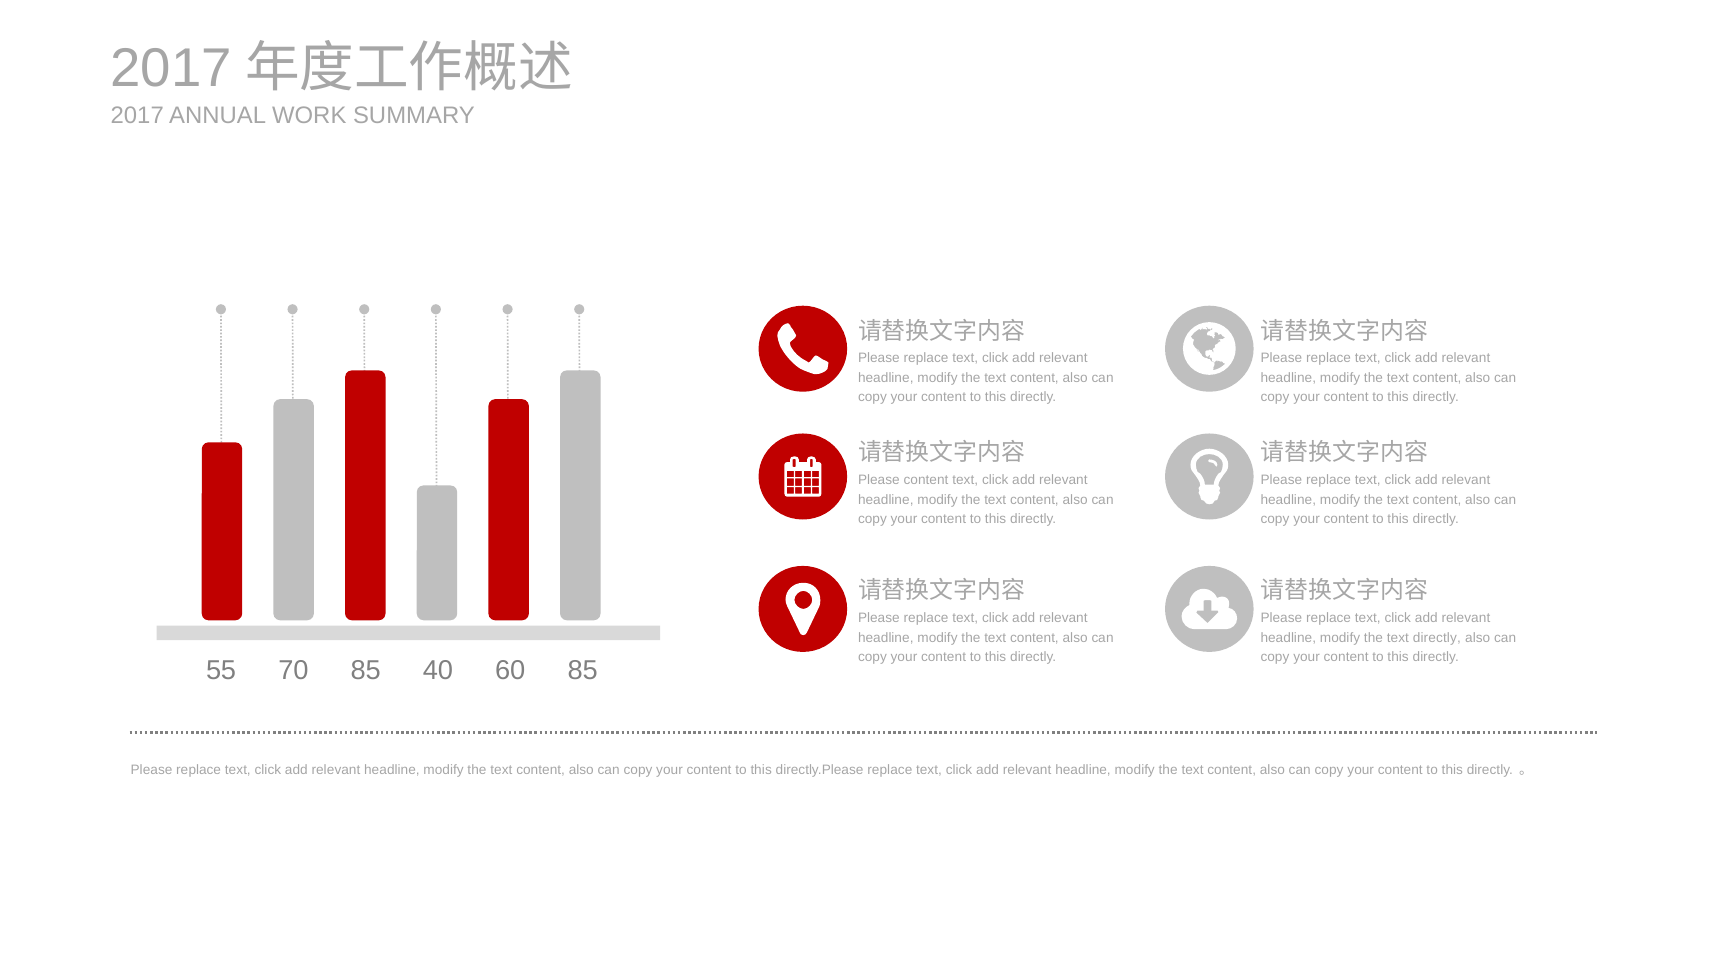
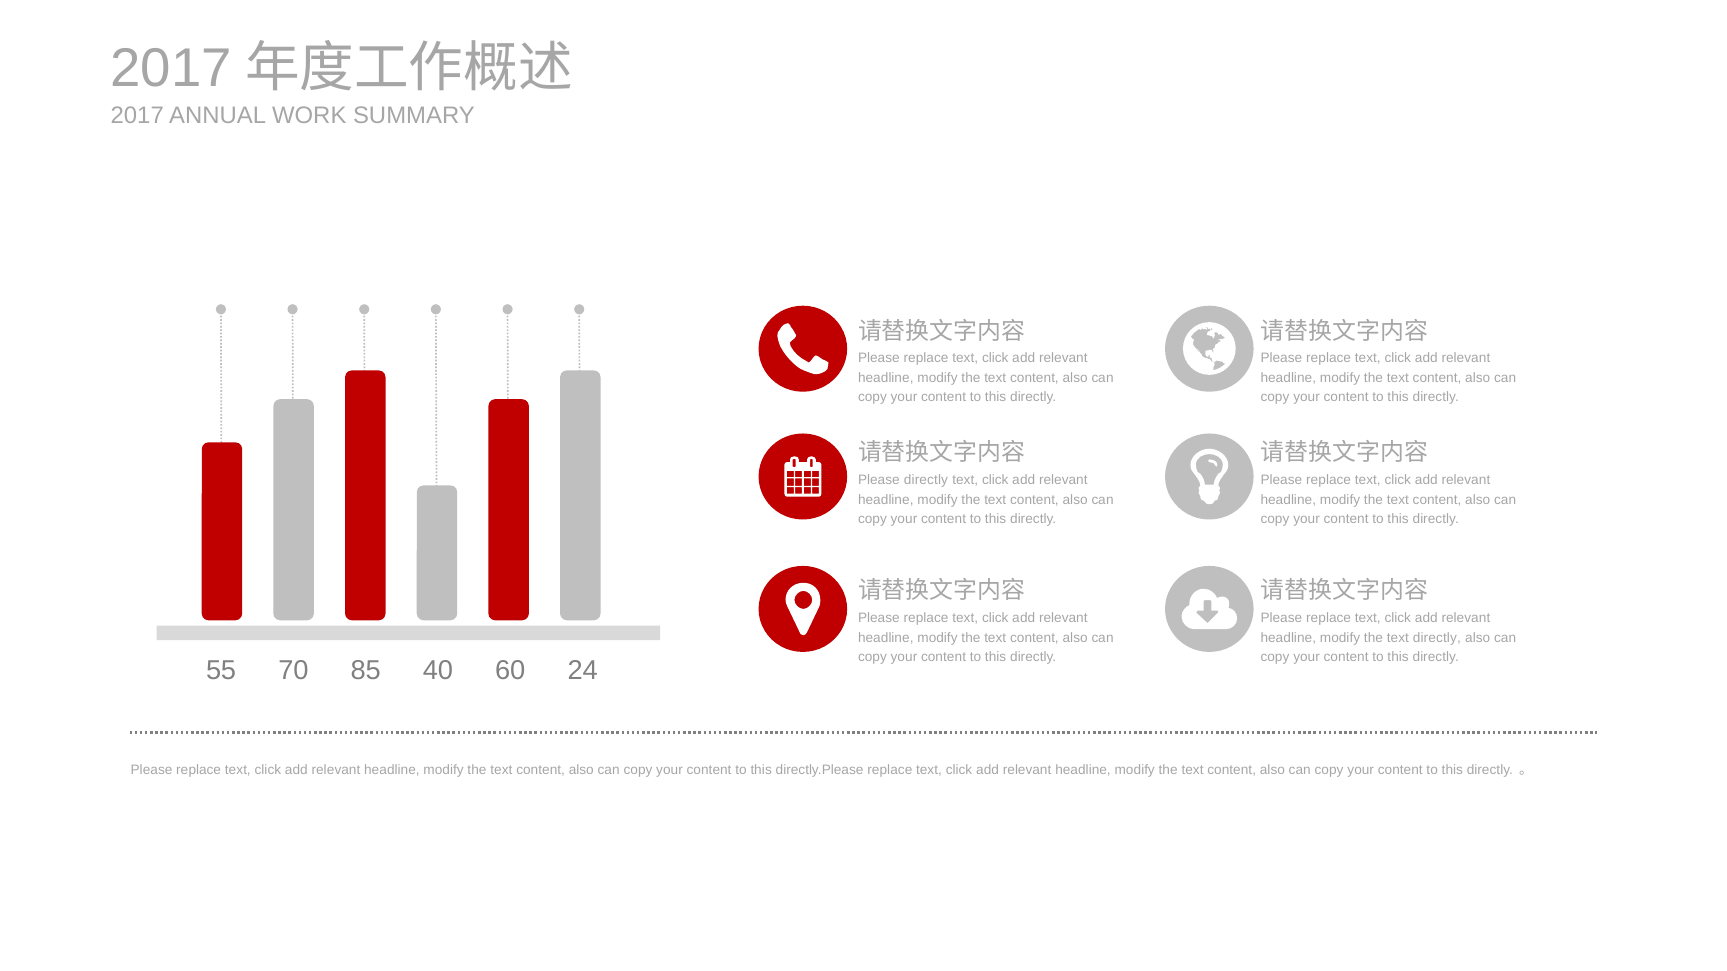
Please content: content -> directly (926, 480)
60 85: 85 -> 24 (583, 671)
